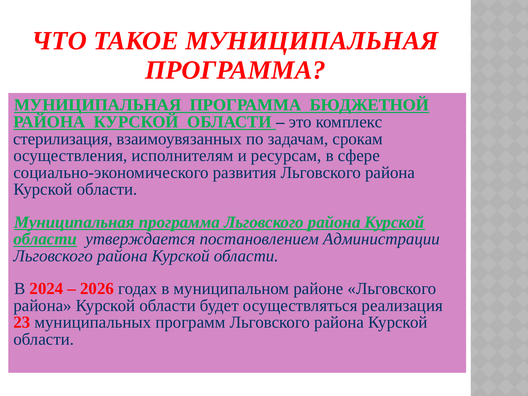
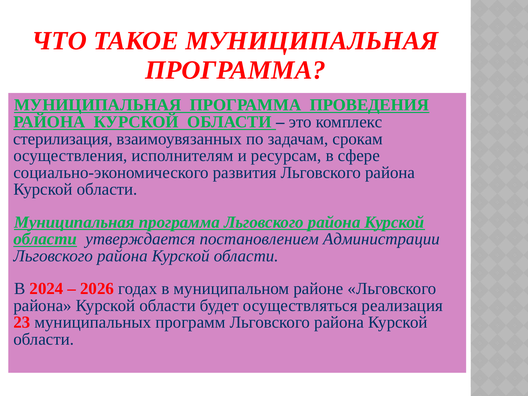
БЮДЖЕТНОЙ: БЮДЖЕТНОЙ -> ПРОВЕДЕНИЯ (369, 105)
